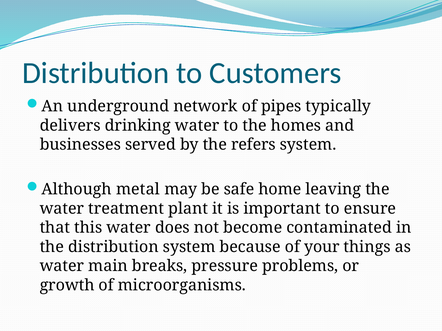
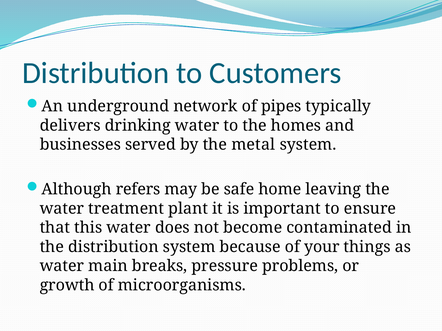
refers: refers -> metal (253, 145)
metal: metal -> refers (138, 190)
